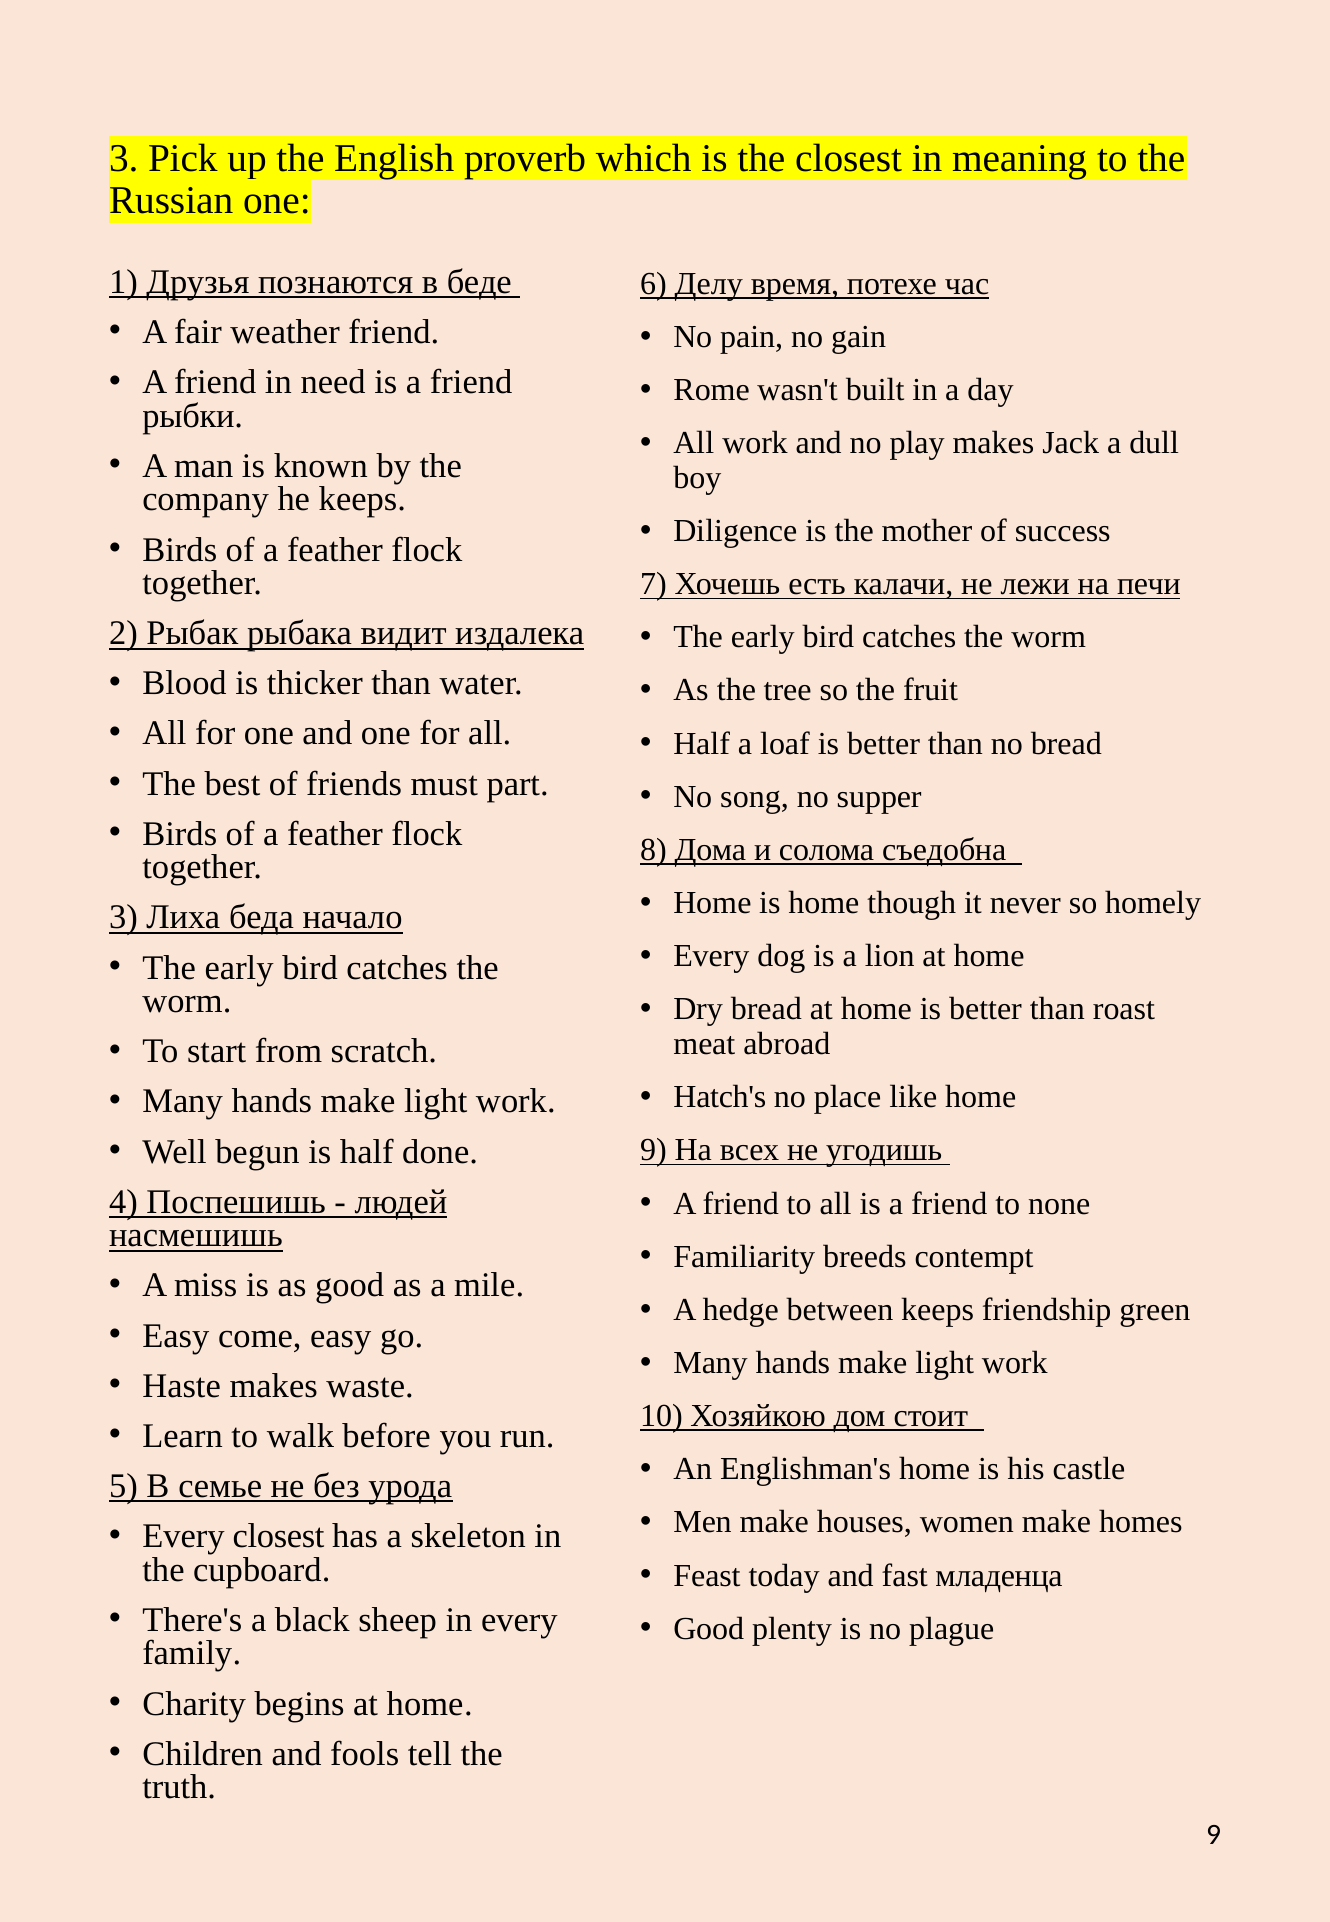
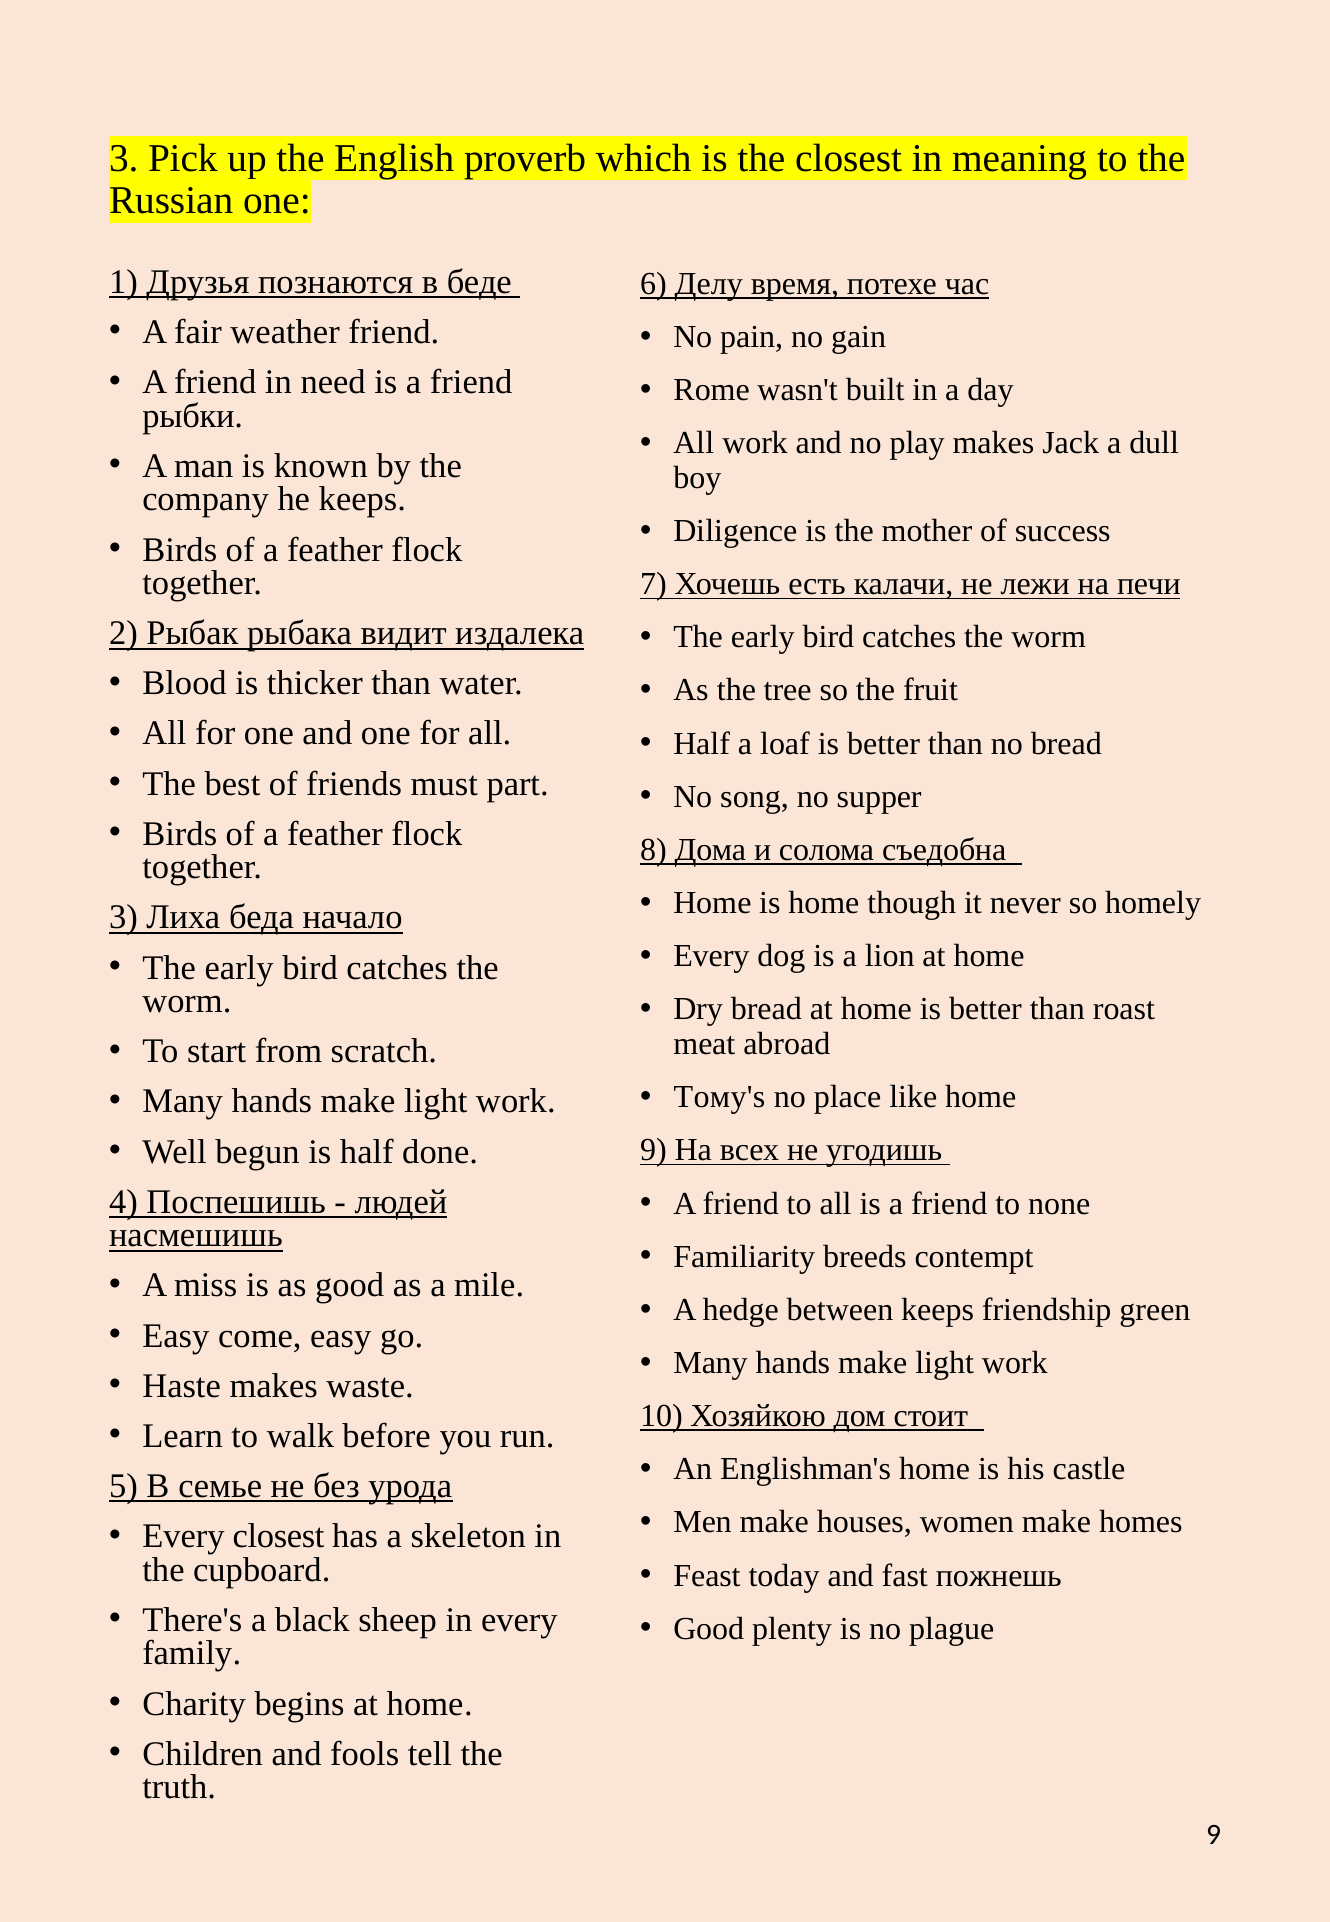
Hatch's: Hatch's -> Тому's (720, 1097)
младенца: младенца -> пожнешь (999, 1575)
